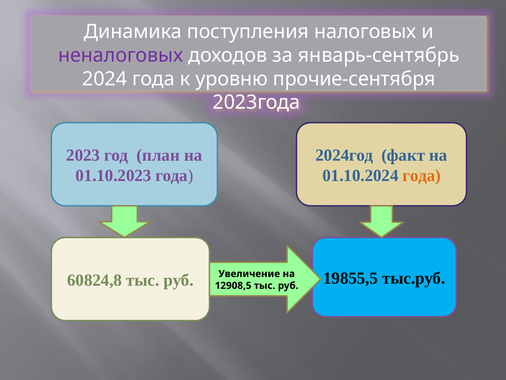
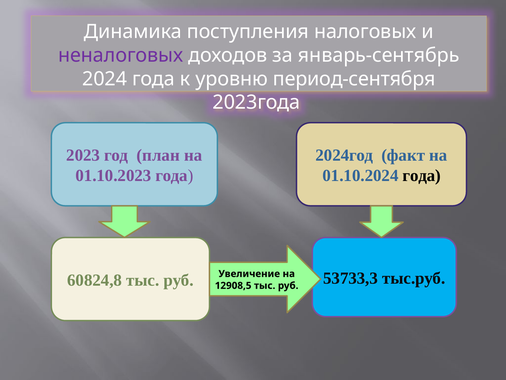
прочие-сентября: прочие-сентября -> период-сентября (354, 79)
года colour: orange -> black (422, 175)
19855,5: 19855,5 -> 53733,3 (351, 278)
